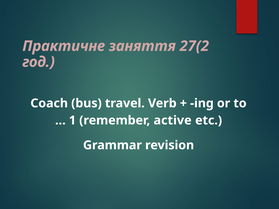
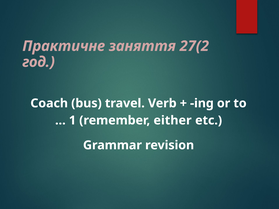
active: active -> either (173, 120)
